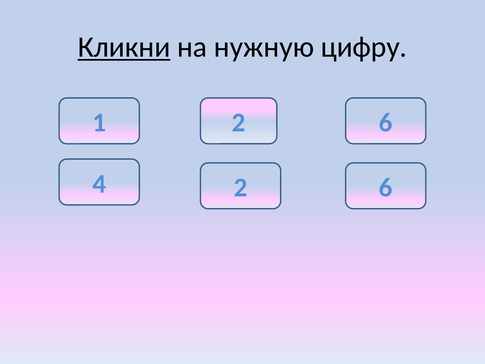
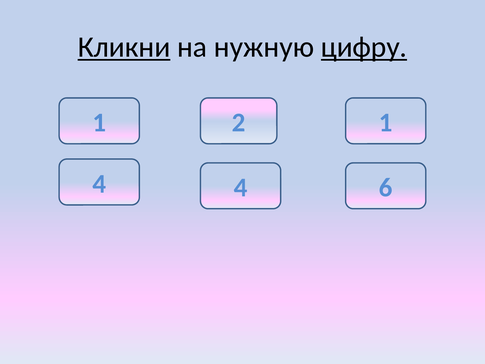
цифру underline: none -> present (364, 47)
1 6: 6 -> 1 (386, 123)
4 2: 2 -> 4 (241, 188)
